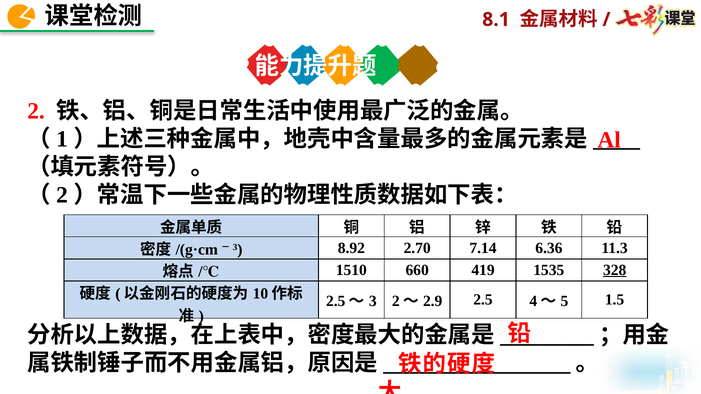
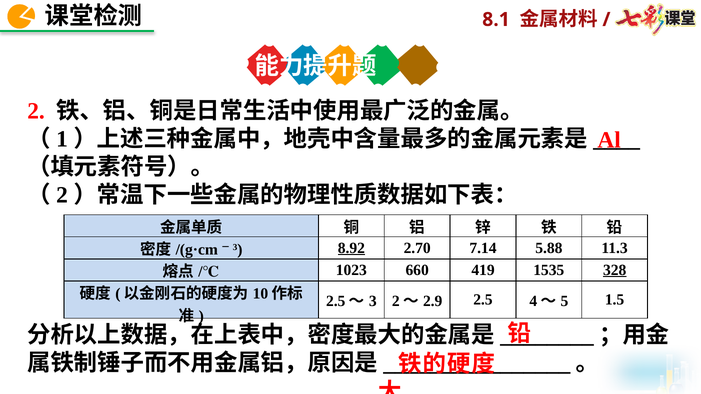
8.92 underline: none -> present (351, 248)
6.36: 6.36 -> 5.88 (549, 248)
1510: 1510 -> 1023 (351, 270)
